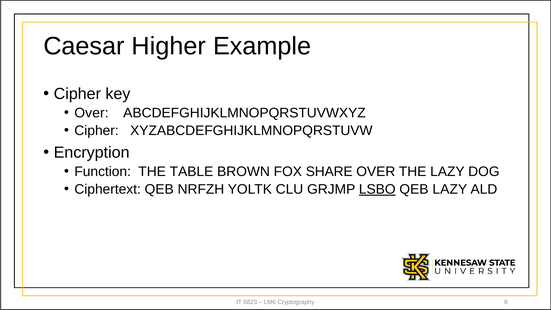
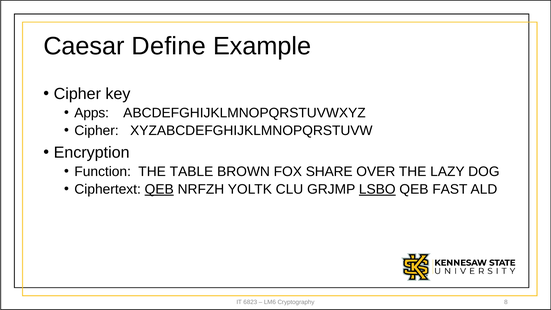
Higher: Higher -> Define (169, 46)
Over: Over -> Apps (92, 113)
QEB underline: none -> present (159, 189)
QEB LAZY: LAZY -> FAST (450, 189)
